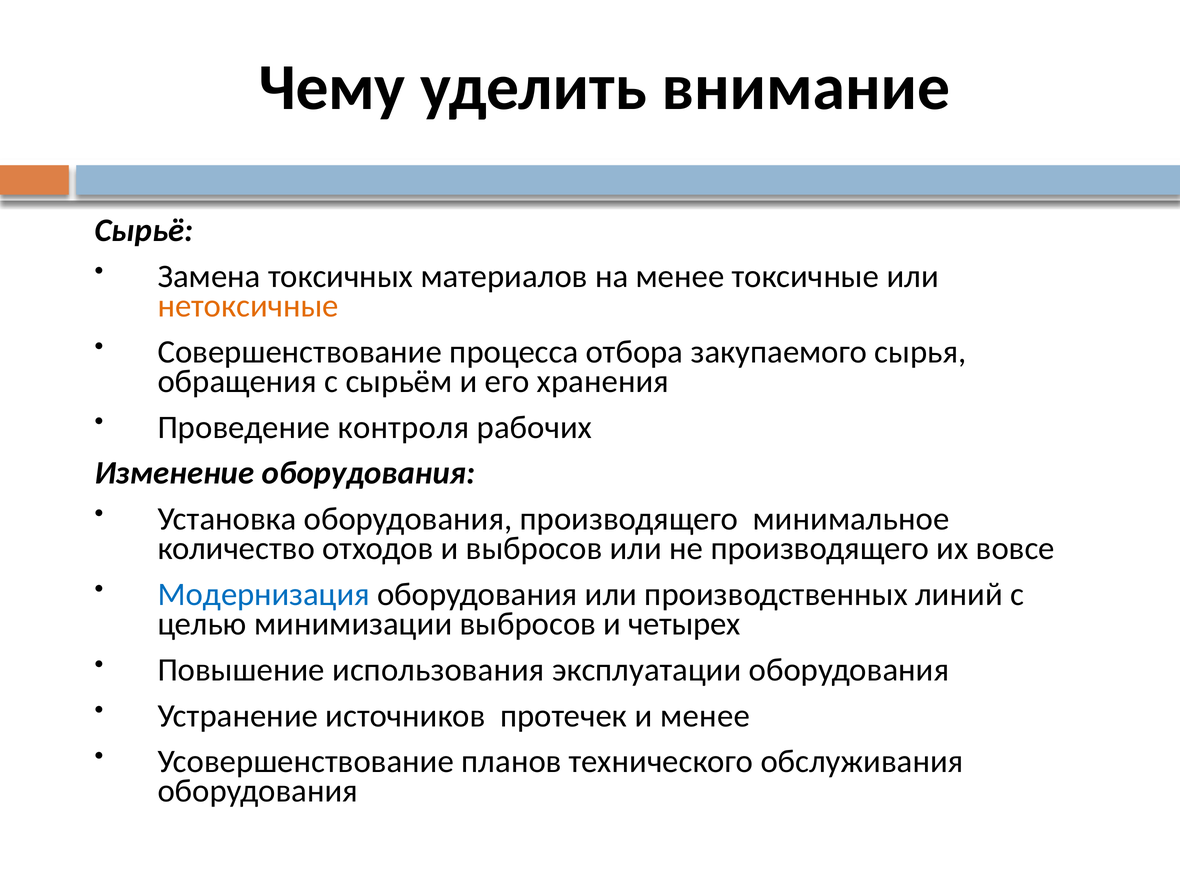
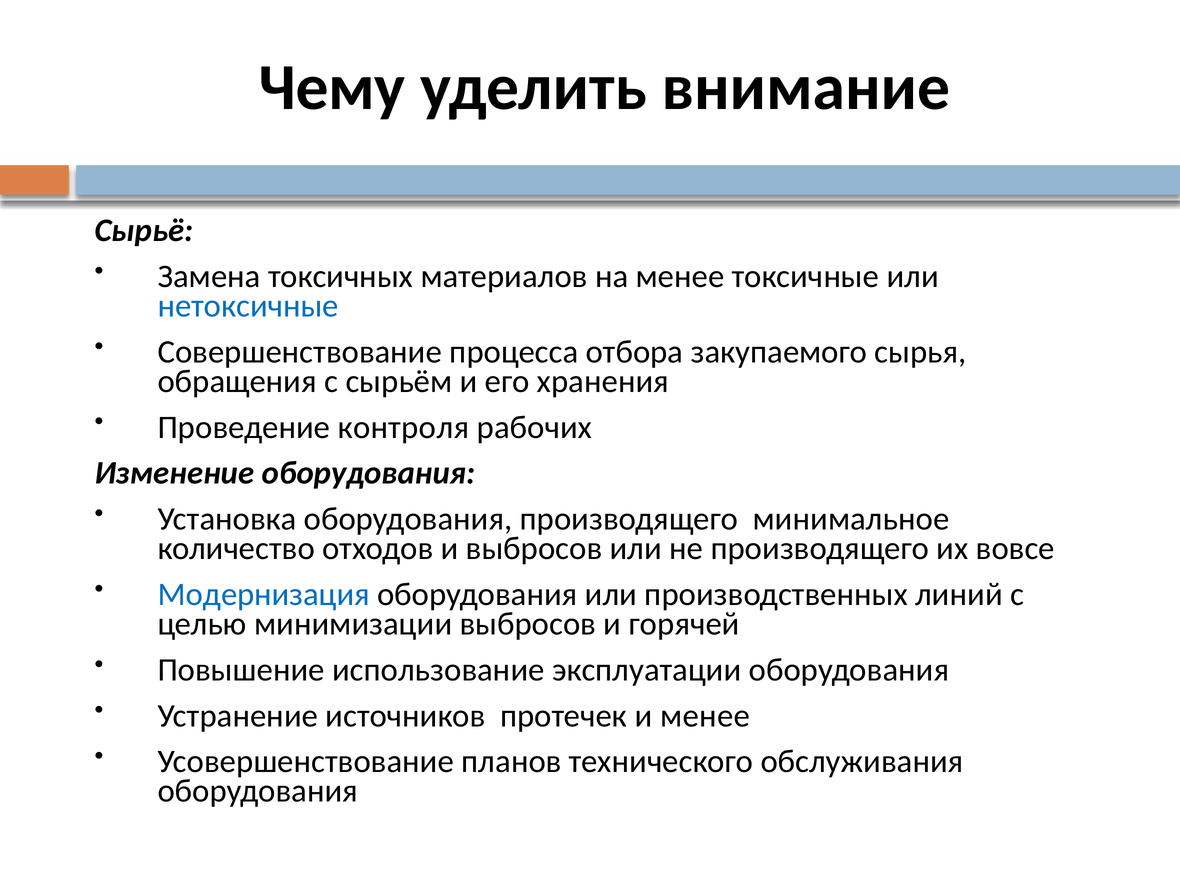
нетоксичные colour: orange -> blue (248, 306)
четырех: четырех -> горячей (684, 624)
использования: использования -> использование (438, 670)
